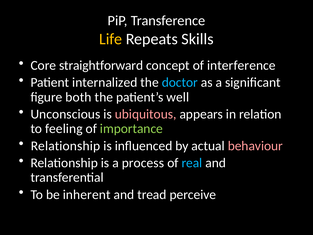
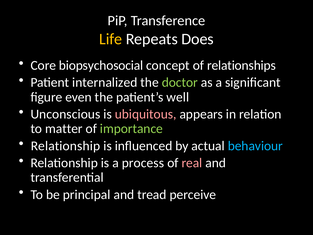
Skills: Skills -> Does (198, 39)
straightforward: straightforward -> biopsychosocial (101, 65)
interference: interference -> relationships (241, 65)
doctor colour: light blue -> light green (180, 82)
both: both -> even (79, 97)
feeling: feeling -> matter (64, 129)
behaviour colour: pink -> light blue (255, 146)
real colour: light blue -> pink (192, 163)
inherent: inherent -> principal (87, 194)
